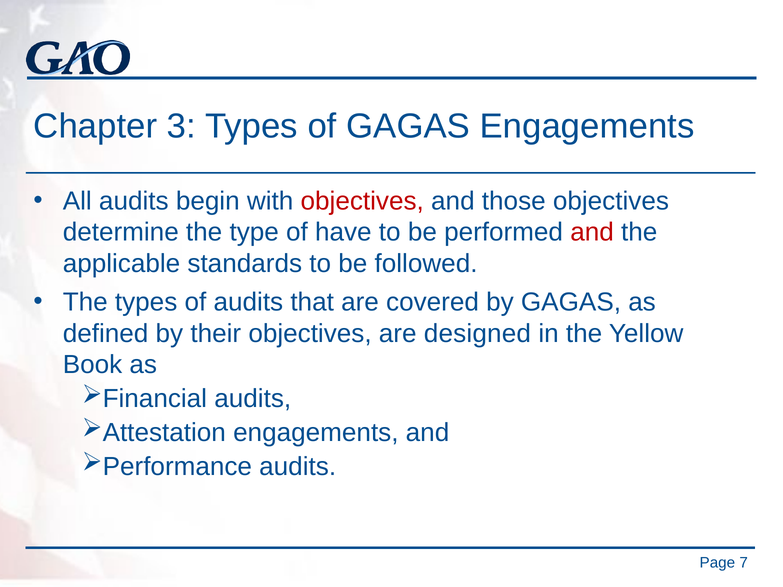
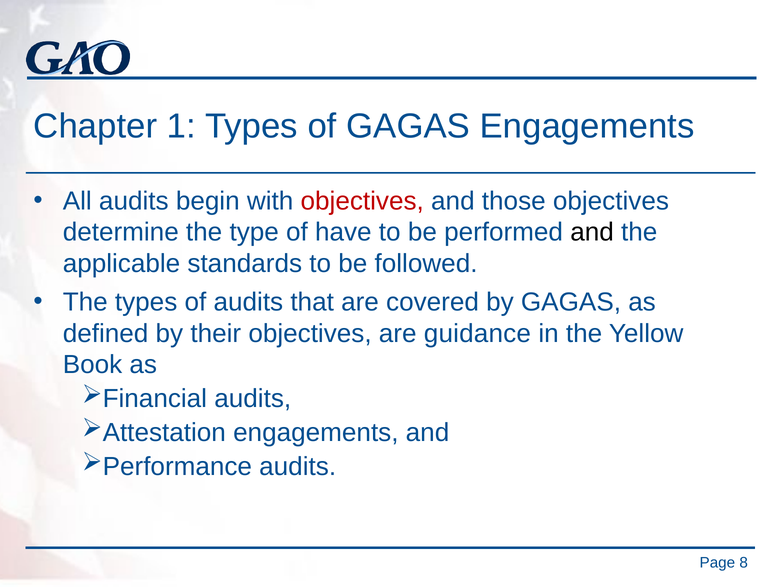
3: 3 -> 1 (181, 126)
and colour: red -> black (592, 232)
designed: designed -> guidance (477, 334)
7: 7 -> 8 (744, 563)
